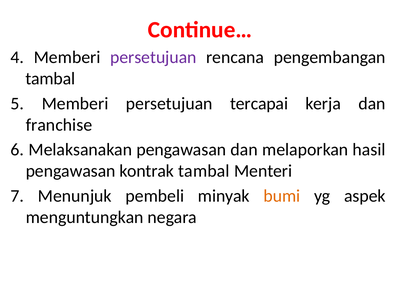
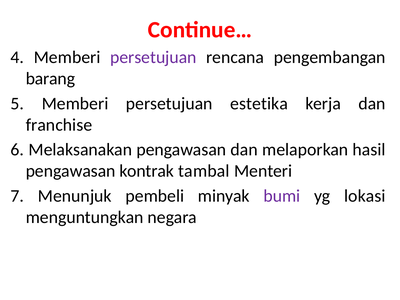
tambal: tambal -> barang (50, 79)
tercapai: tercapai -> estetika (259, 103)
bumi colour: orange -> purple (282, 196)
aspek: aspek -> lokasi (365, 196)
